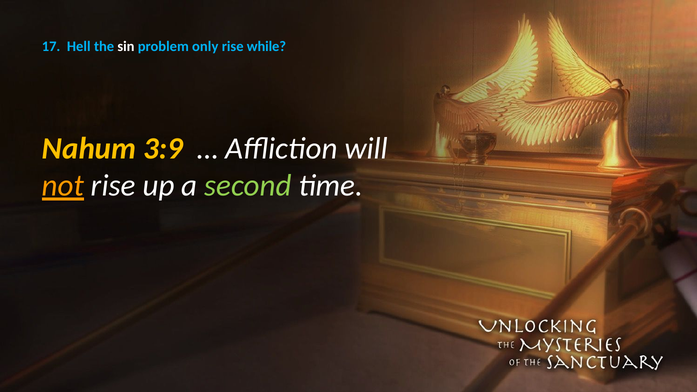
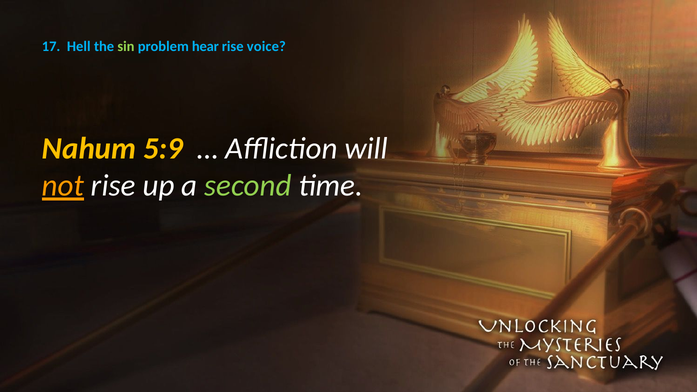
sin colour: white -> light green (126, 46)
only: only -> hear (205, 46)
while: while -> voice (266, 46)
3:9: 3:9 -> 5:9 (163, 149)
